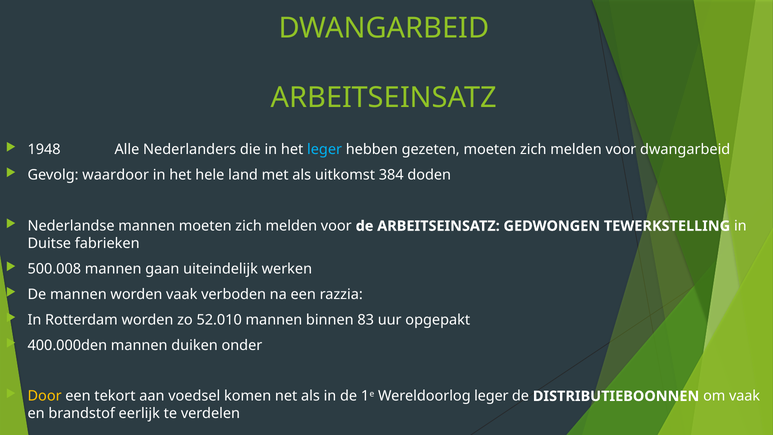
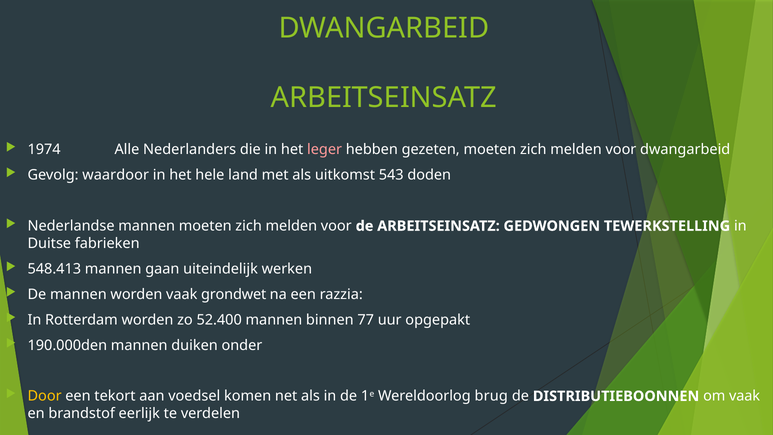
1948: 1948 -> 1974 (44, 150)
leger colour: light blue -> pink (325, 150)
384: 384 -> 543 (391, 175)
500.008: 500.008 -> 548.413 (54, 269)
verboden: verboden -> grondwet (234, 294)
52.010: 52.010 -> 52.400 (219, 320)
83: 83 -> 77 (366, 320)
400.000den: 400.000den -> 190.000den (67, 345)
Wereldoorlog leger: leger -> brug (491, 396)
